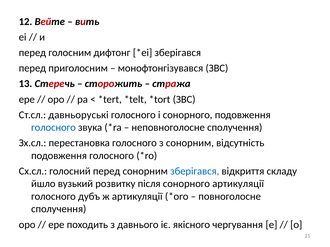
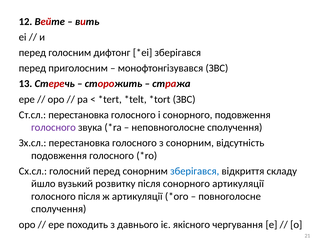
Ст.сл давньоруські: давньоруські -> перестановка (79, 115)
голосного colour: blue -> purple (53, 128)
голосного дубъ: дубъ -> після (89, 197)
